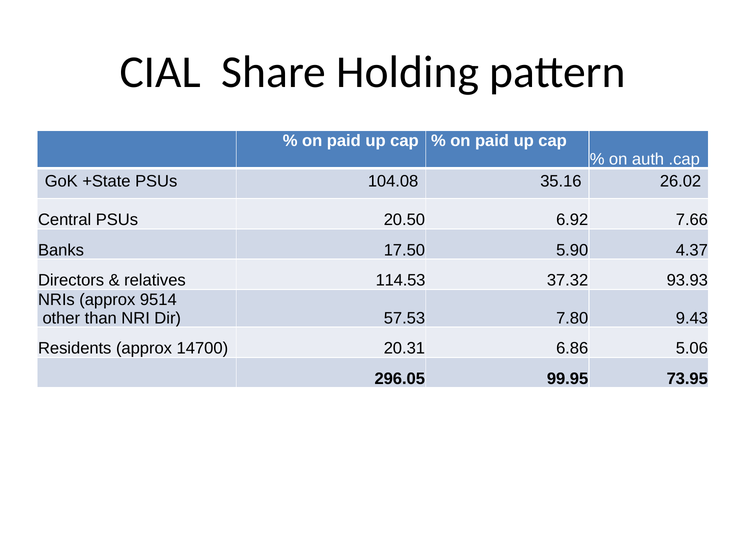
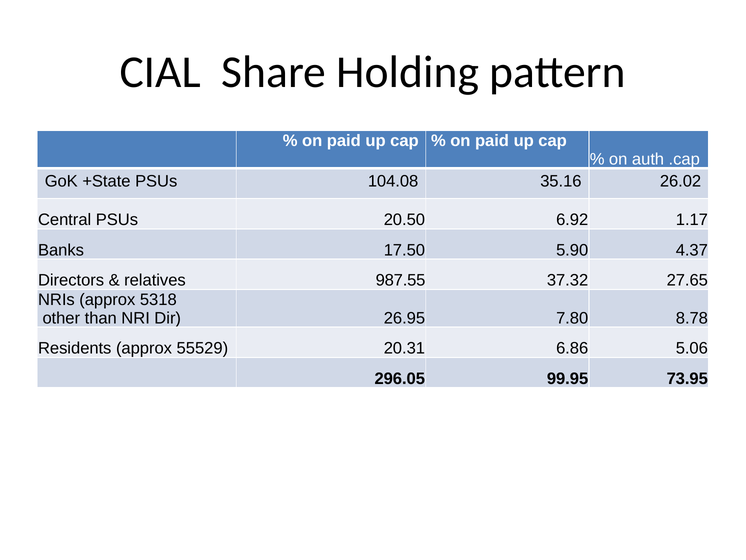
7.66: 7.66 -> 1.17 (692, 220)
114.53: 114.53 -> 987.55 (401, 280)
93.93: 93.93 -> 27.65 (687, 280)
9514: 9514 -> 5318 (158, 299)
57.53: 57.53 -> 26.95 (404, 318)
9.43: 9.43 -> 8.78 (692, 318)
14700: 14700 -> 55529 (202, 348)
